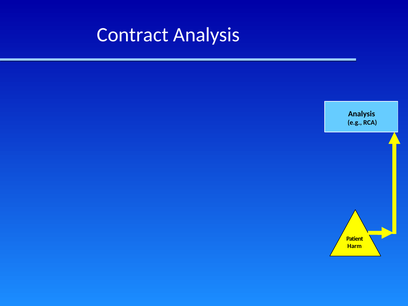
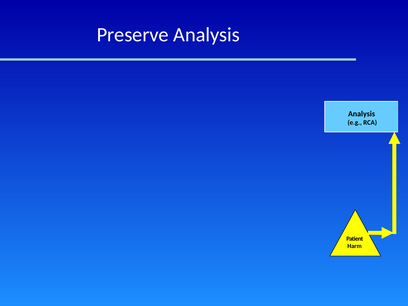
Contract: Contract -> Preserve (133, 35)
